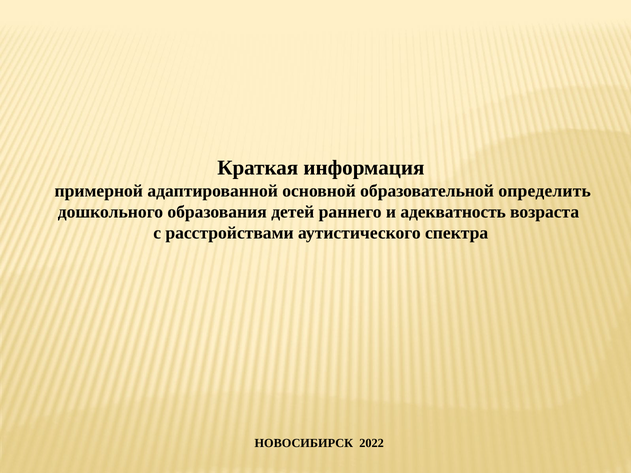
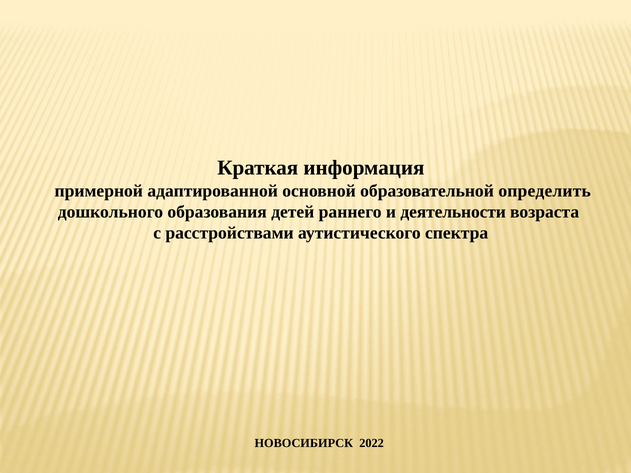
адекватность: адекватность -> деятельности (453, 212)
